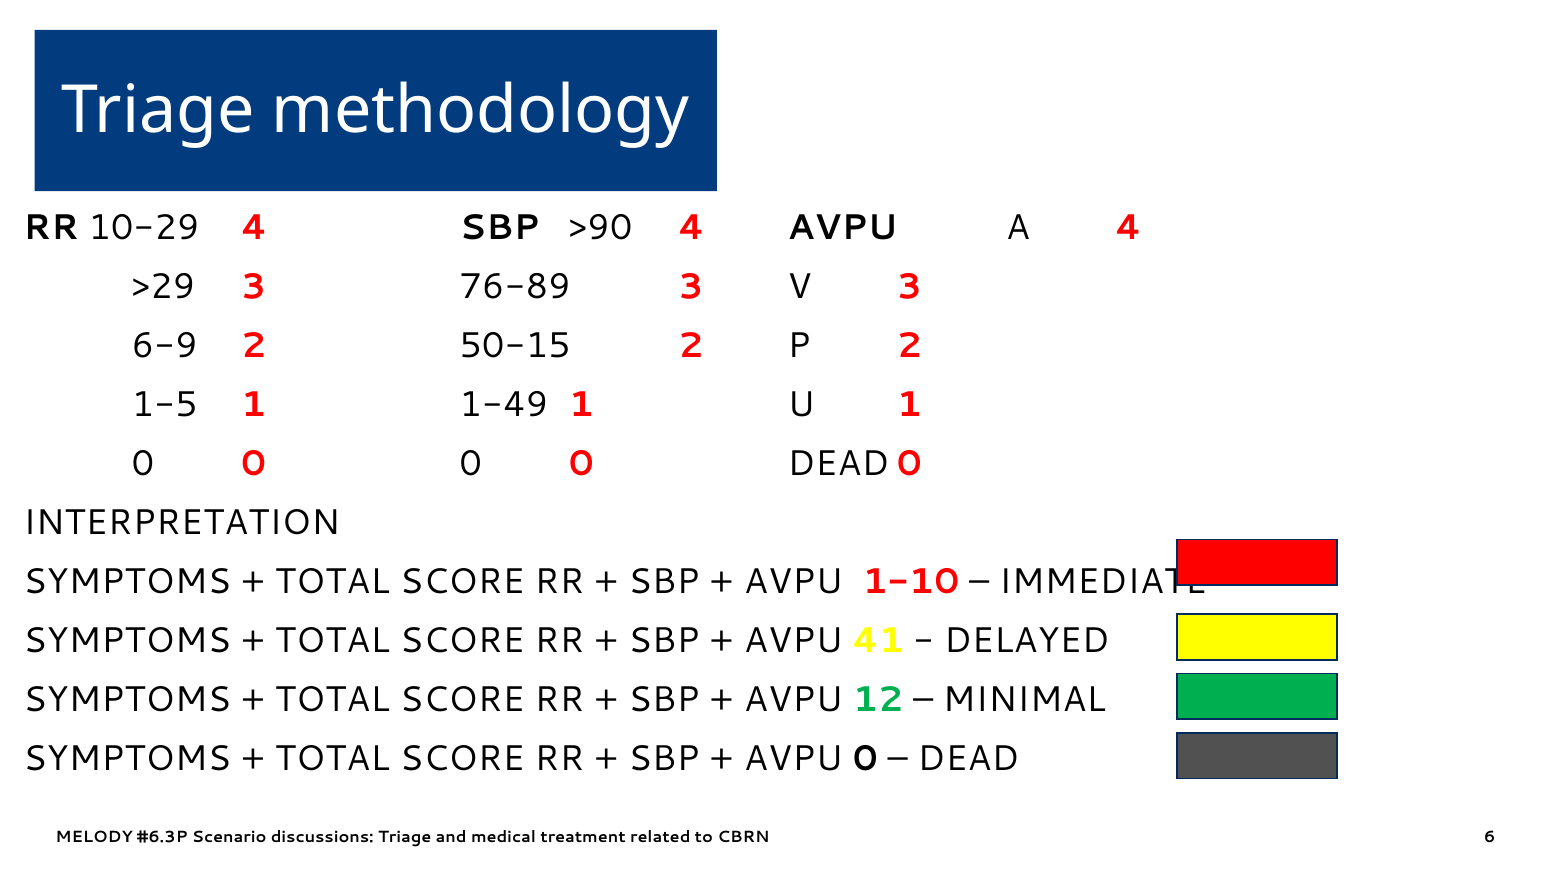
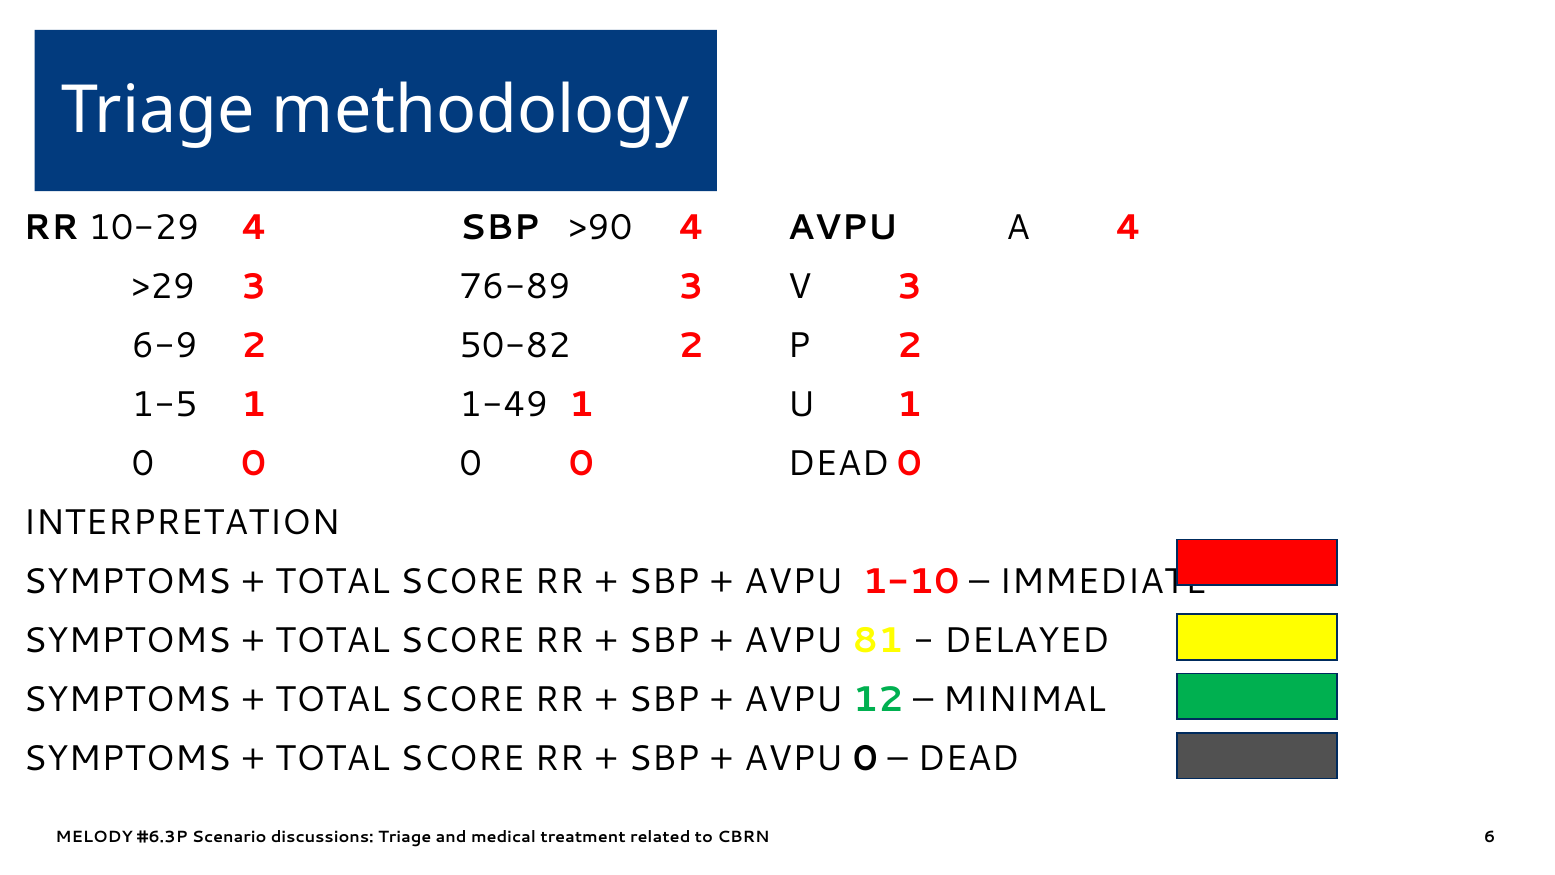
50-15: 50-15 -> 50-82 (515, 346)
41: 41 -> 81 (878, 641)
